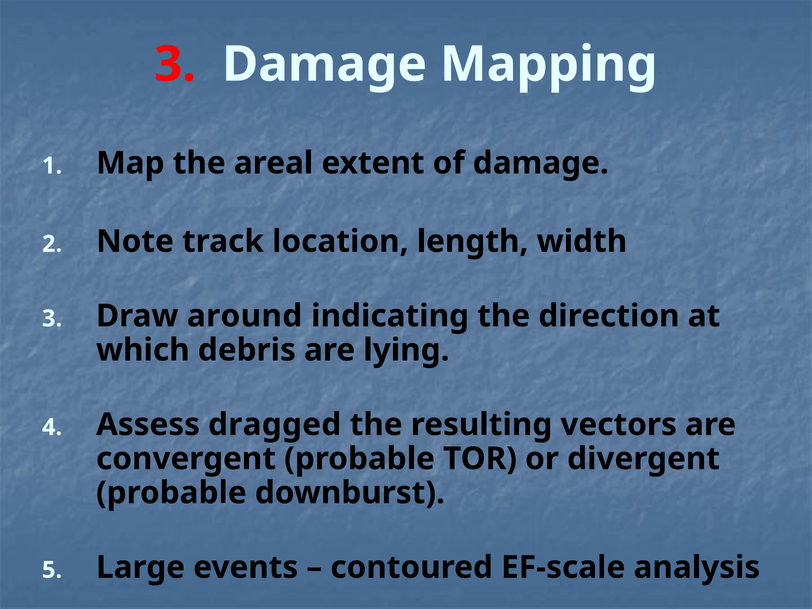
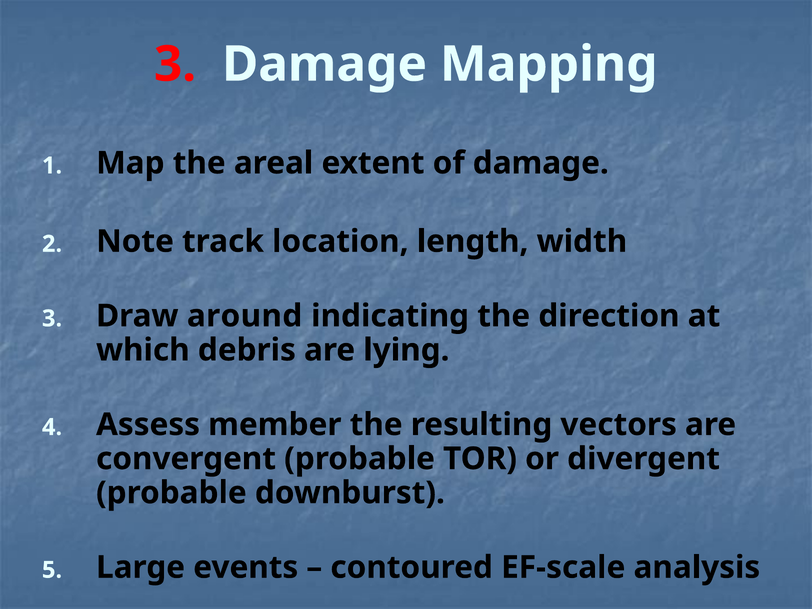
dragged: dragged -> member (275, 425)
